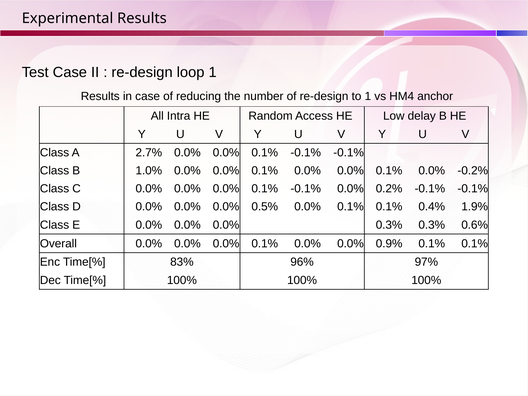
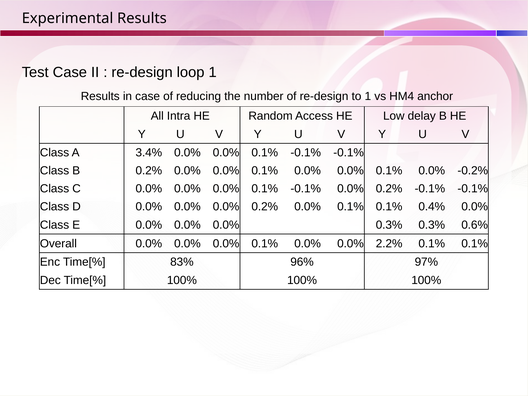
2.7%: 2.7% -> 3.4% (149, 153)
B 1.0%: 1.0% -> 0.2% (149, 171)
0.0% 0.0% 0.5%: 0.5% -> 0.2% (265, 207)
0.4% 1.9%: 1.9% -> 0.0% (475, 207)
0.9%: 0.9% -> 2.2% (389, 244)
